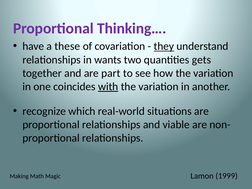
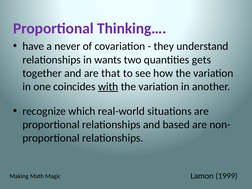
these: these -> never (67, 46)
they underline: present -> none (164, 46)
part: part -> that (111, 73)
viable: viable -> based (176, 125)
